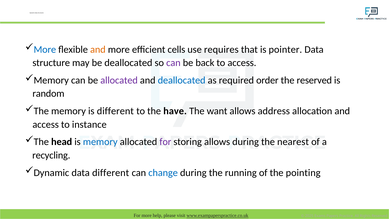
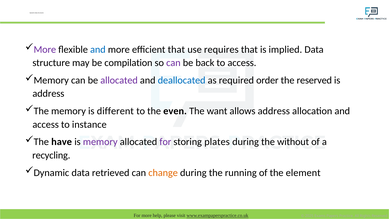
More colour: blue -> purple (45, 49)
and colour: orange -> blue (98, 49)
efficient cells: cells -> that (176, 49)
pointer: pointer -> implied (285, 49)
be deallocated: deallocated -> compilation (128, 63)
random: random -> address (48, 94)
have: have -> even (175, 111)
head: head -> have (62, 142)
memory colour: blue -> purple (100, 142)
storing allows: allows -> plates (217, 142)
nearest: nearest -> without (293, 142)
data different: different -> retrieved (111, 173)
change colour: blue -> orange (163, 173)
pointing: pointing -> element (303, 173)
